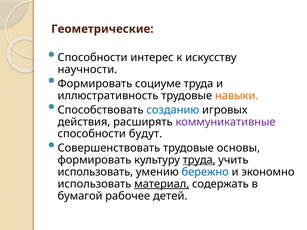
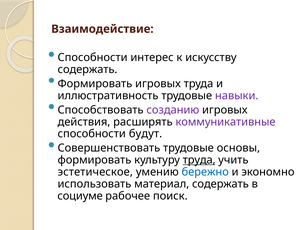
Геометрические: Геометрические -> Взаимодействие (102, 29)
научности: научности -> содержать (88, 70)
Формировать социуме: социуме -> игровых (158, 84)
навыки colour: orange -> purple (237, 96)
созданию colour: blue -> purple (173, 110)
использовать: использовать -> эстетическое (95, 172)
материал underline: present -> none (162, 184)
бумагой: бумагой -> социуме (80, 196)
детей: детей -> поиск (170, 196)
